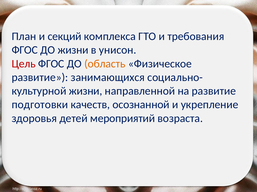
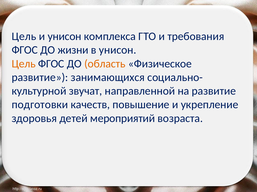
План: План -> Цель (24, 36)
и секций: секций -> унисон (65, 36)
Цель colour: red -> orange (24, 64)
жизни: жизни -> звучат (86, 91)
осознанной: осознанной -> повышение (141, 105)
